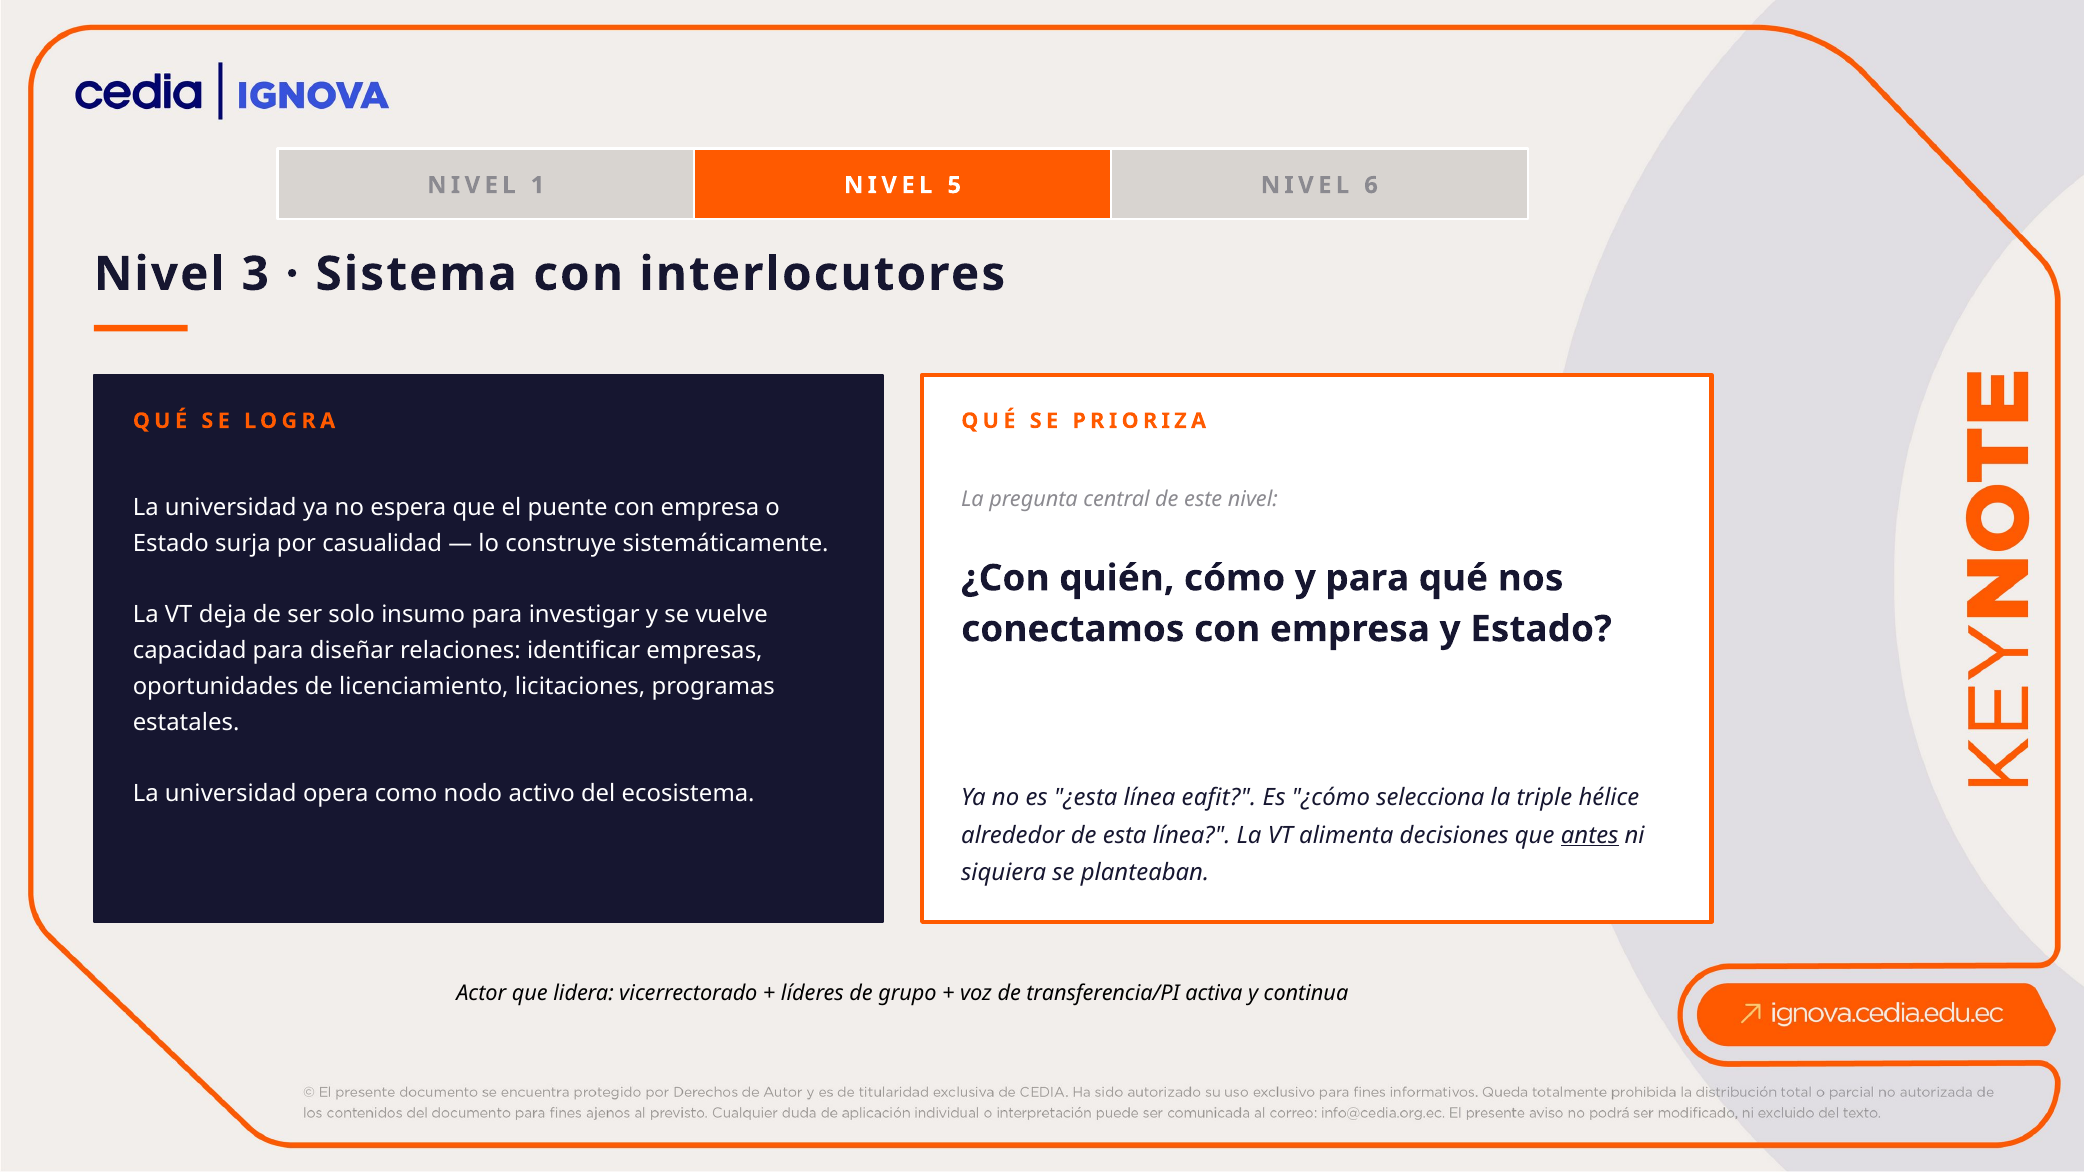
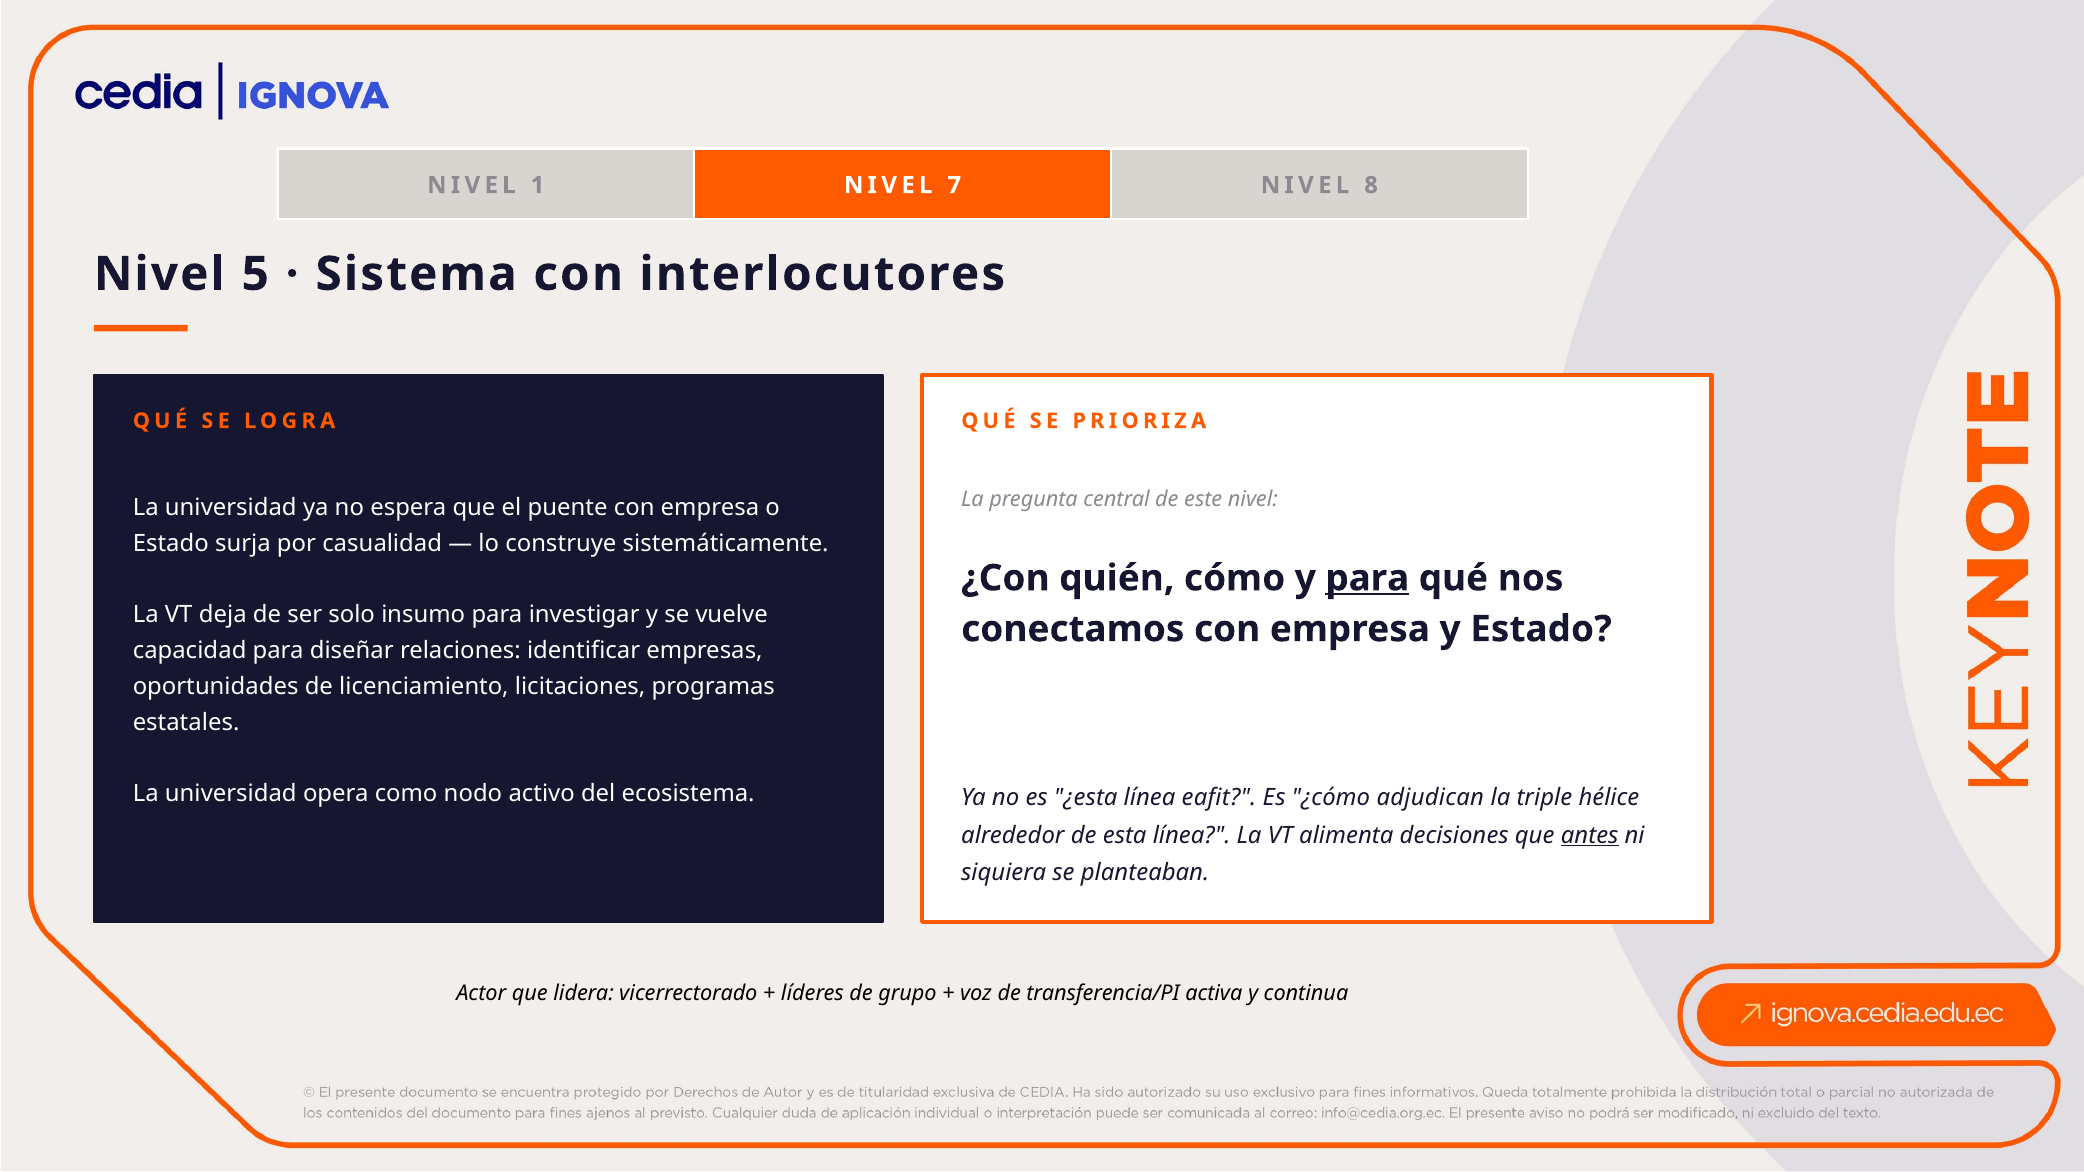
5: 5 -> 7 (954, 185)
6: 6 -> 8 (1371, 185)
3: 3 -> 5 (255, 274)
para underline: none -> present (1367, 578)
selecciona: selecciona -> adjudican (1430, 798)
